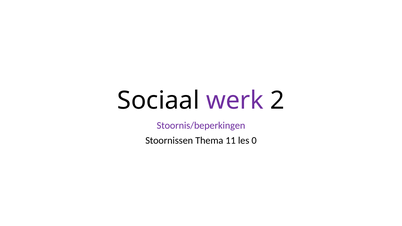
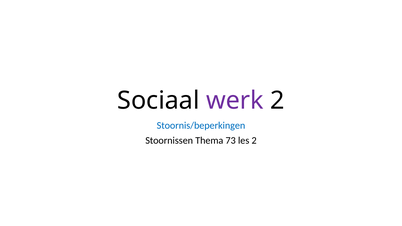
Stoornis/beperkingen colour: purple -> blue (201, 126)
11: 11 -> 73 (231, 141)
les 0: 0 -> 2 (254, 141)
